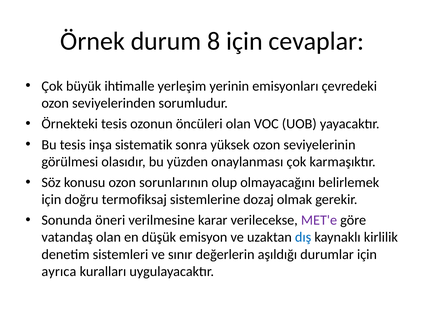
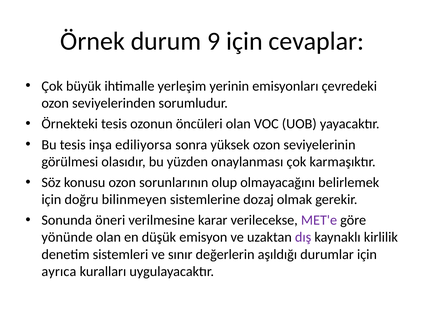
8: 8 -> 9 (214, 41)
sistematik: sistematik -> ediliyorsa (144, 145)
termofiksaj: termofiksaj -> bilinmeyen (134, 199)
vatandaş: vatandaş -> yönünde (67, 237)
dış colour: blue -> purple (303, 237)
